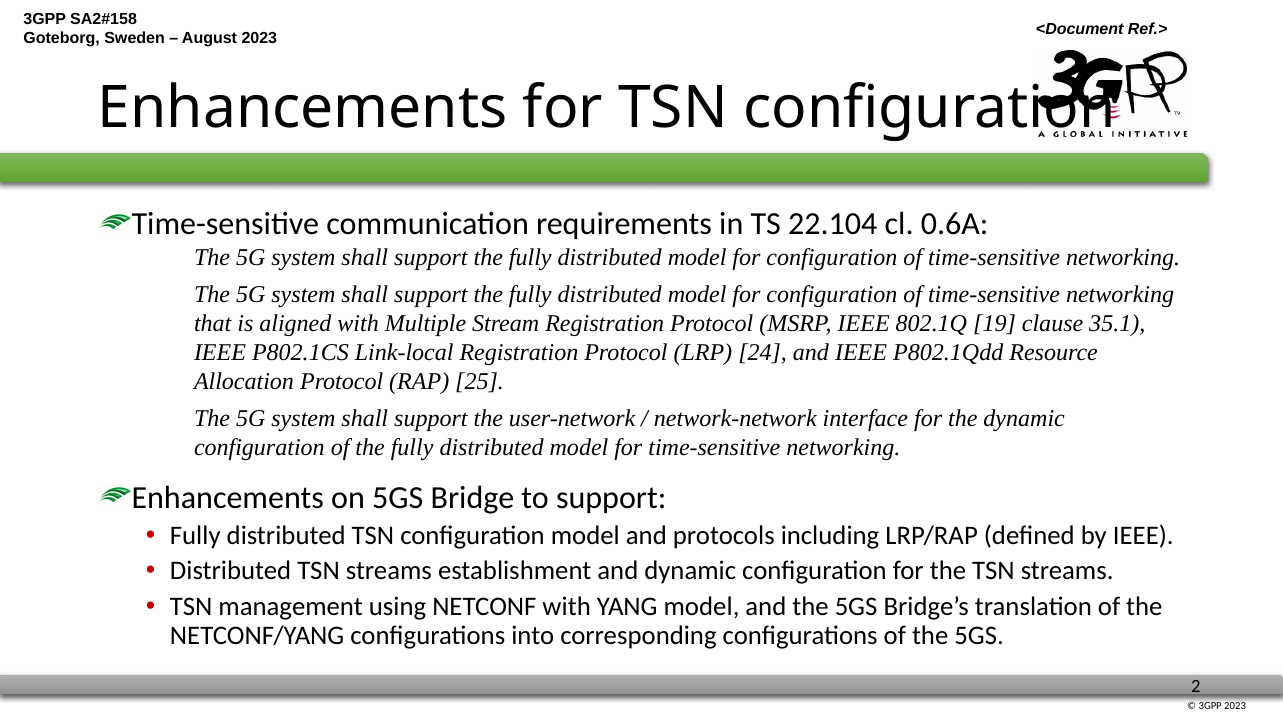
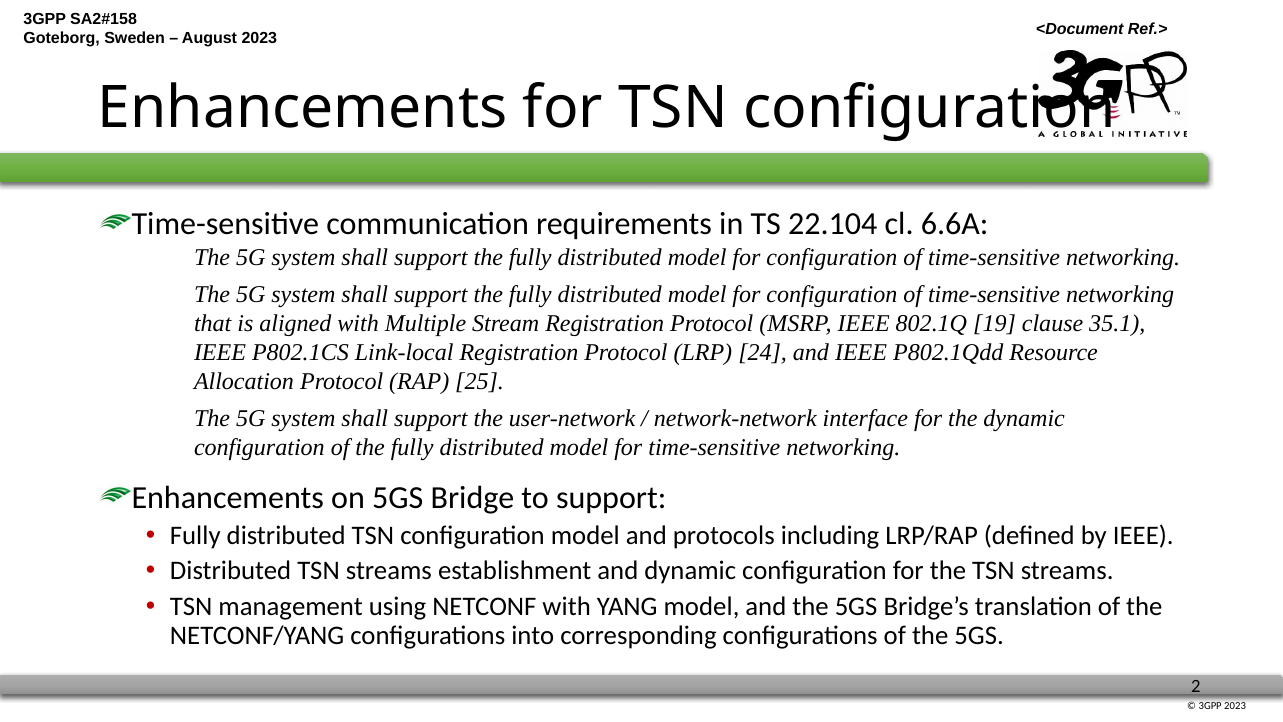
0.6A: 0.6A -> 6.6A (955, 224)
